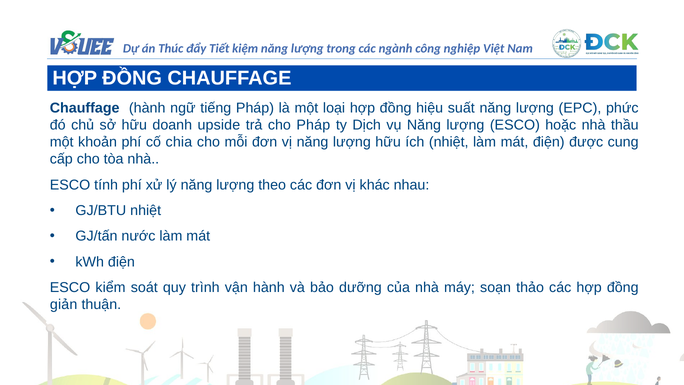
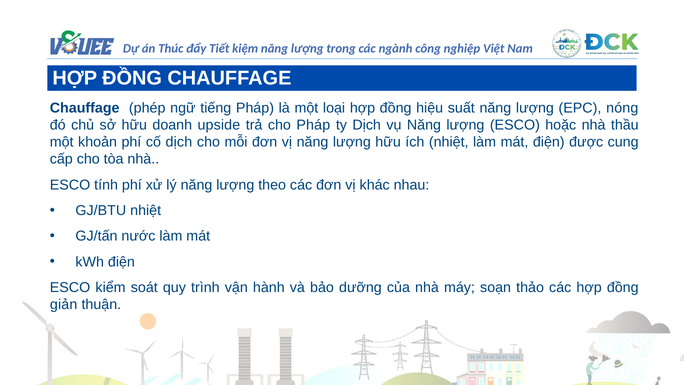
Chauffage hành: hành -> phép (147, 108)
phức: phức -> nóng (622, 108)
cố chia: chia -> dịch (179, 142)
